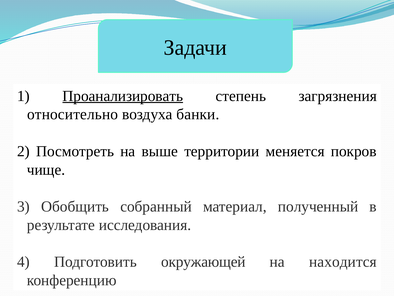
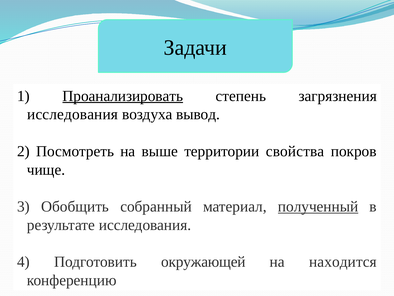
относительно: относительно -> исследования (73, 114)
банки: банки -> вывод (198, 114)
меняется: меняется -> свойства (295, 151)
полученный underline: none -> present (318, 206)
